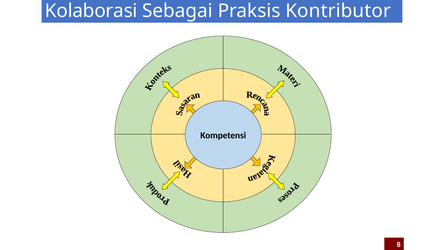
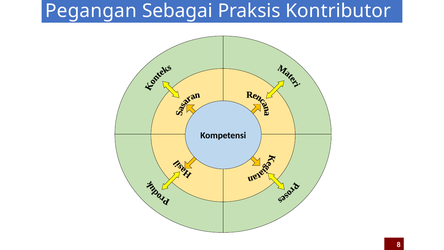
Kolaborasi: Kolaborasi -> Pegangan (91, 11)
